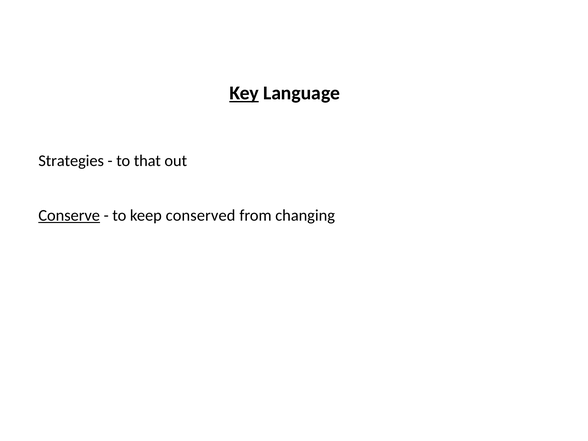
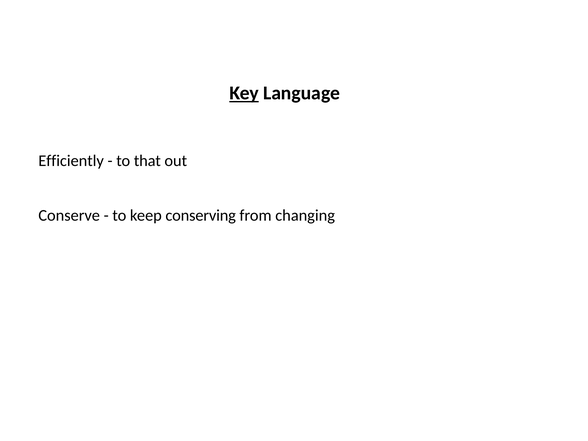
Strategies: Strategies -> Efficiently (71, 161)
Conserve underline: present -> none (69, 216)
conserved: conserved -> conserving (201, 216)
